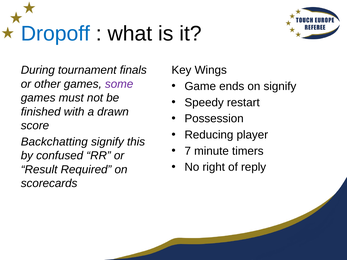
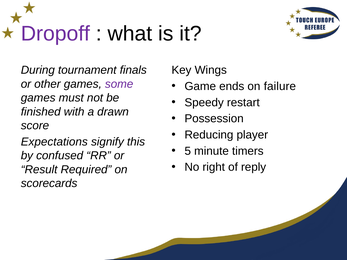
Dropoff colour: blue -> purple (55, 34)
on signify: signify -> failure (280, 86)
Backchatting: Backchatting -> Expectations (54, 142)
7: 7 -> 5 (188, 151)
